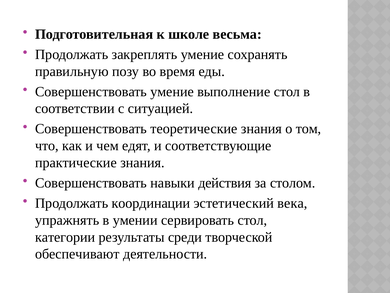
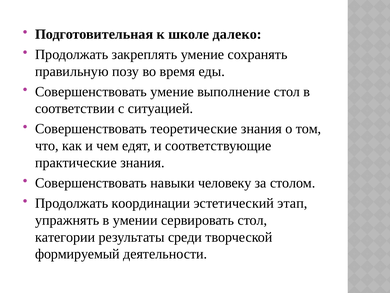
весьма: весьма -> далеко (237, 34)
действия: действия -> человеку (225, 183)
века: века -> этап (292, 203)
обеспечивают: обеспечивают -> формируемый (77, 254)
